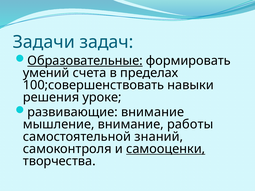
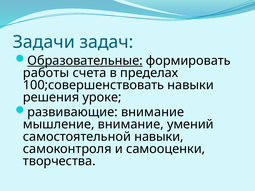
умений: умений -> работы (46, 73)
работы: работы -> умений (190, 125)
самостоятельной знаний: знаний -> навыки (159, 137)
самооценки underline: present -> none (166, 149)
